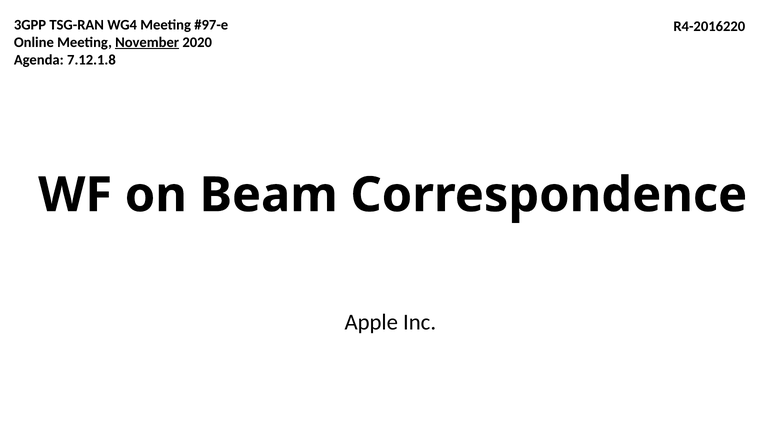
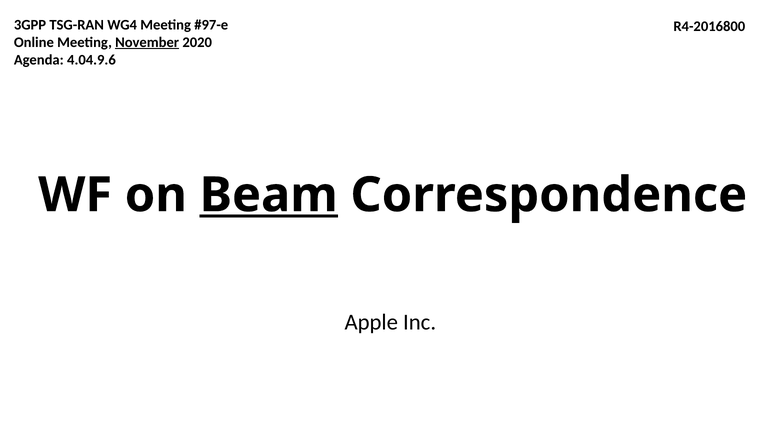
R4-2016220: R4-2016220 -> R4-2016800 (709, 27)
7.12.1.8: 7.12.1.8 -> 4.04.9.6 (91, 60)
Beam underline: none -> present (269, 195)
